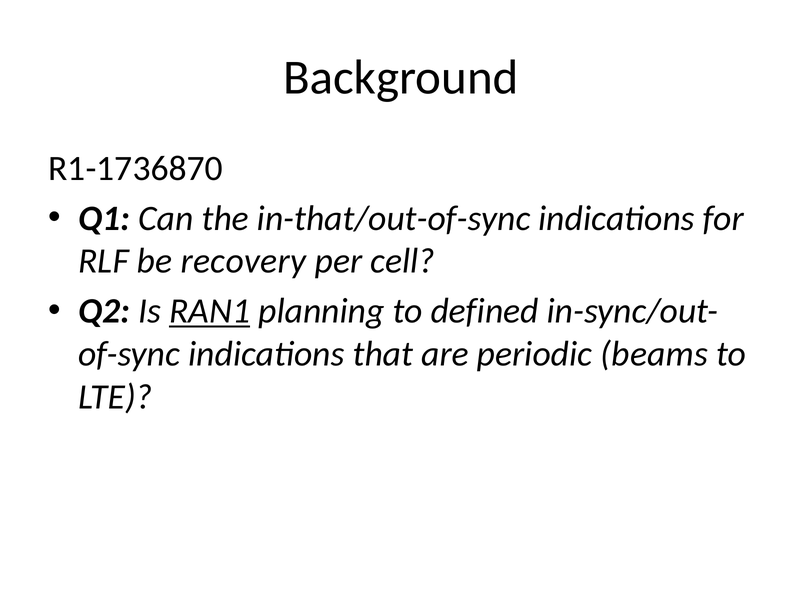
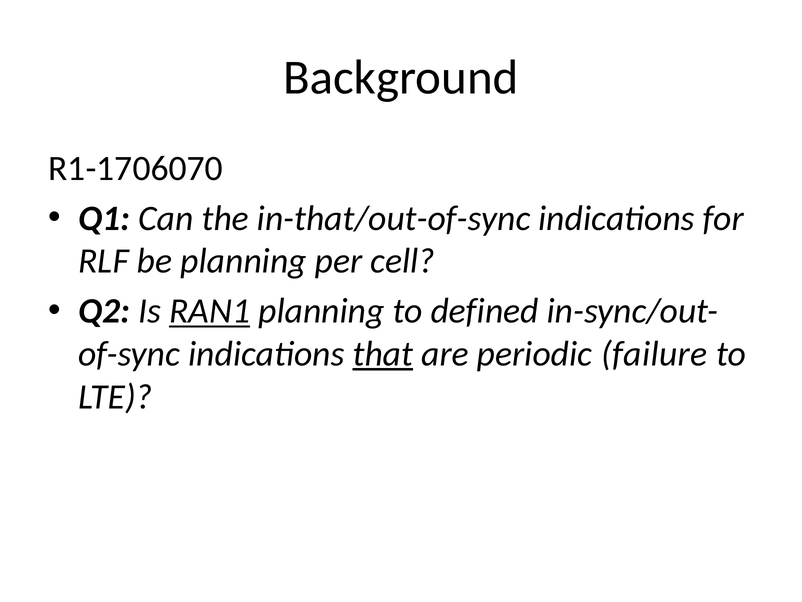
R1-1736870: R1-1736870 -> R1-1706070 (135, 168)
be recovery: recovery -> planning (244, 261)
that underline: none -> present (383, 354)
beams: beams -> failure (654, 354)
